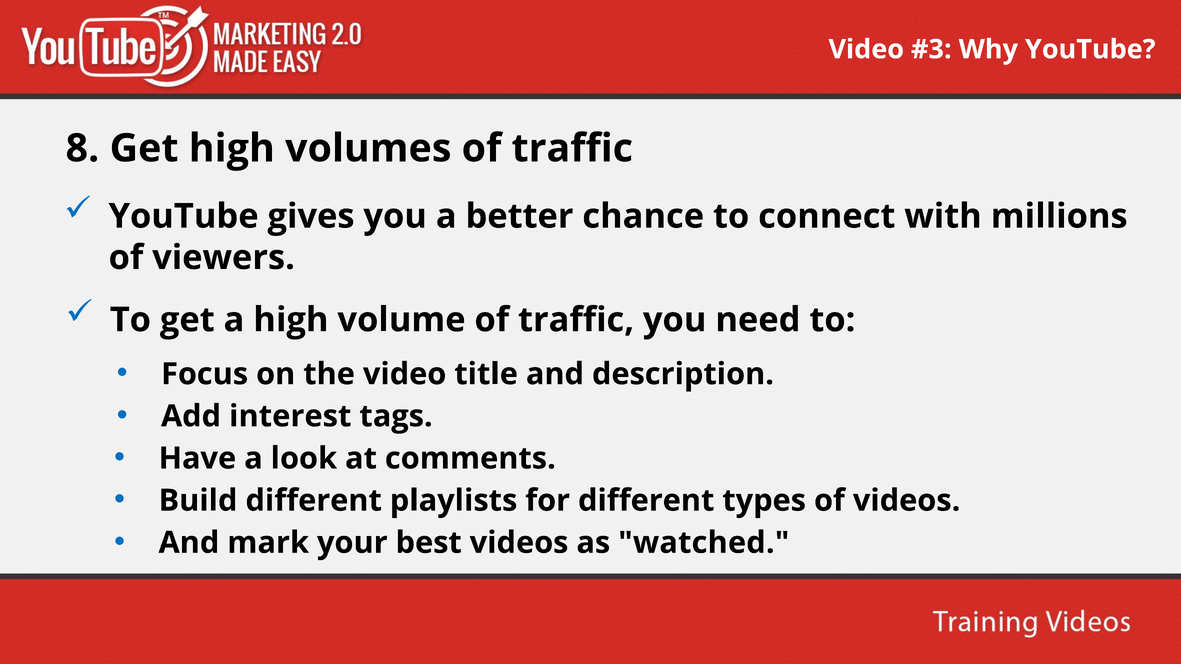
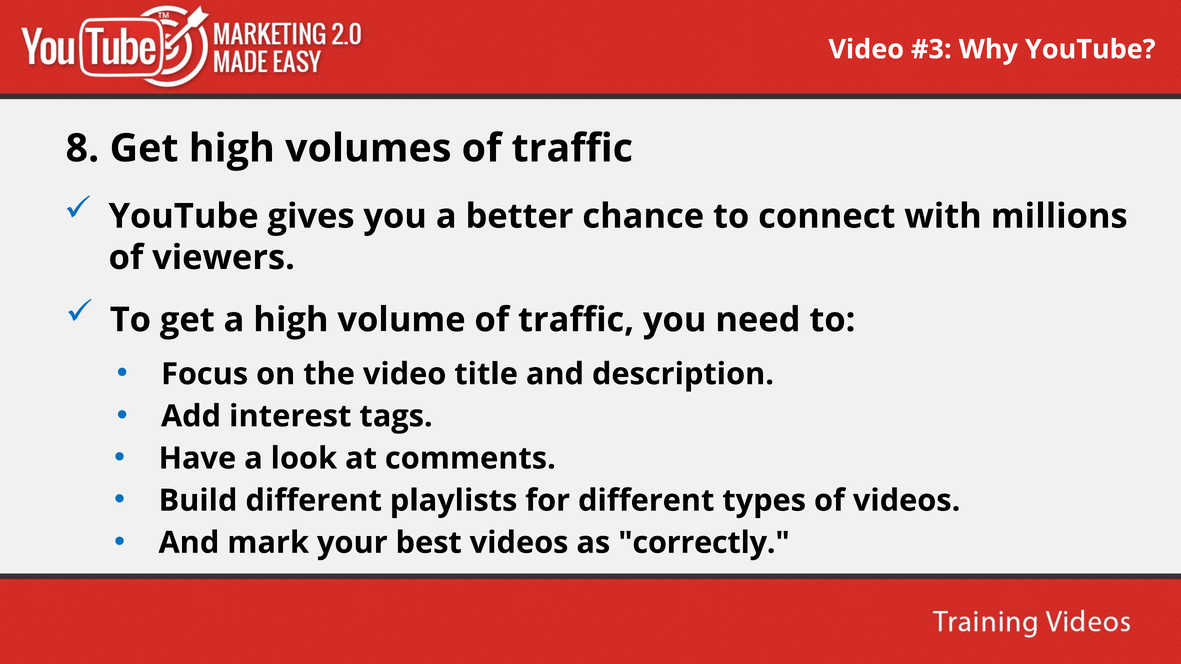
watched: watched -> correctly (704, 543)
